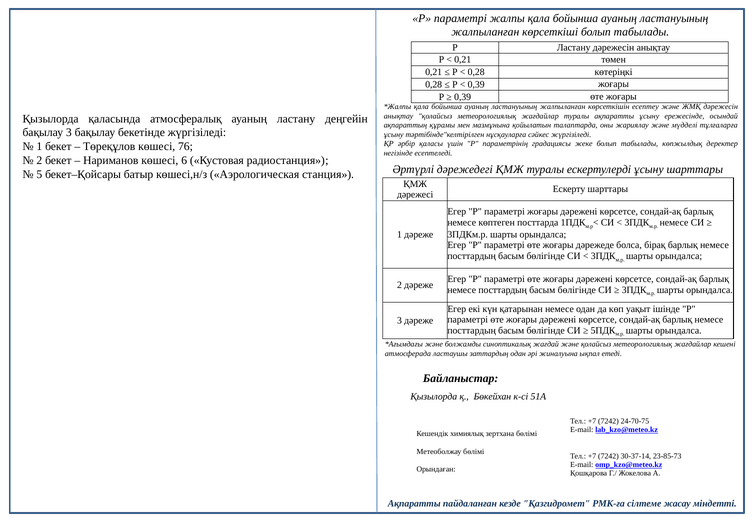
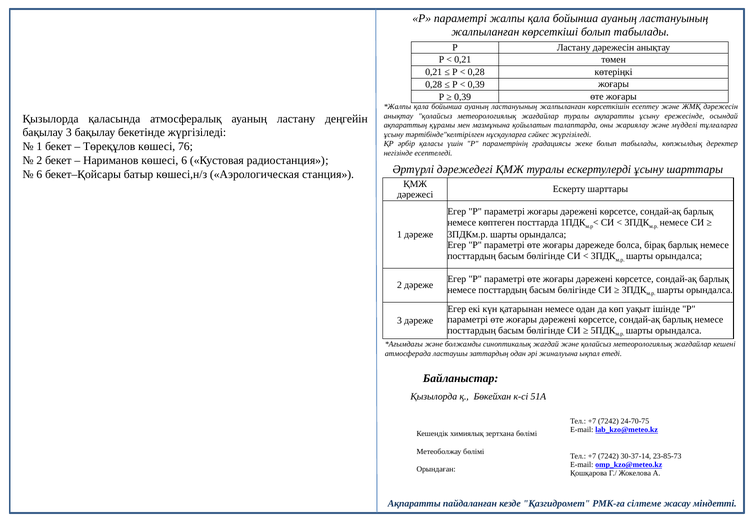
5: 5 -> 6 (39, 174)
